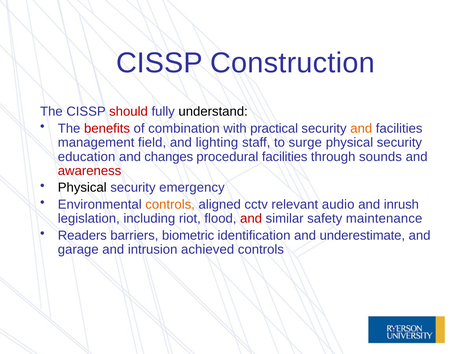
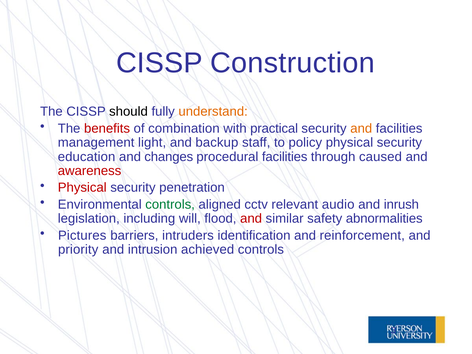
should colour: red -> black (128, 112)
understand colour: black -> orange (213, 112)
field: field -> light (152, 143)
lighting: lighting -> backup (217, 143)
surge: surge -> policy (305, 143)
sounds: sounds -> caused (380, 157)
Physical colour: black -> red (82, 188)
emergency: emergency -> penetration (192, 188)
controls colour: orange -> green (170, 204)
riot: riot -> will (190, 219)
maintenance: maintenance -> abnormalities (384, 219)
Readers: Readers -> Pictures (82, 235)
biometric: biometric -> intruders (188, 235)
underestimate: underestimate -> reinforcement (362, 235)
garage: garage -> priority (78, 250)
